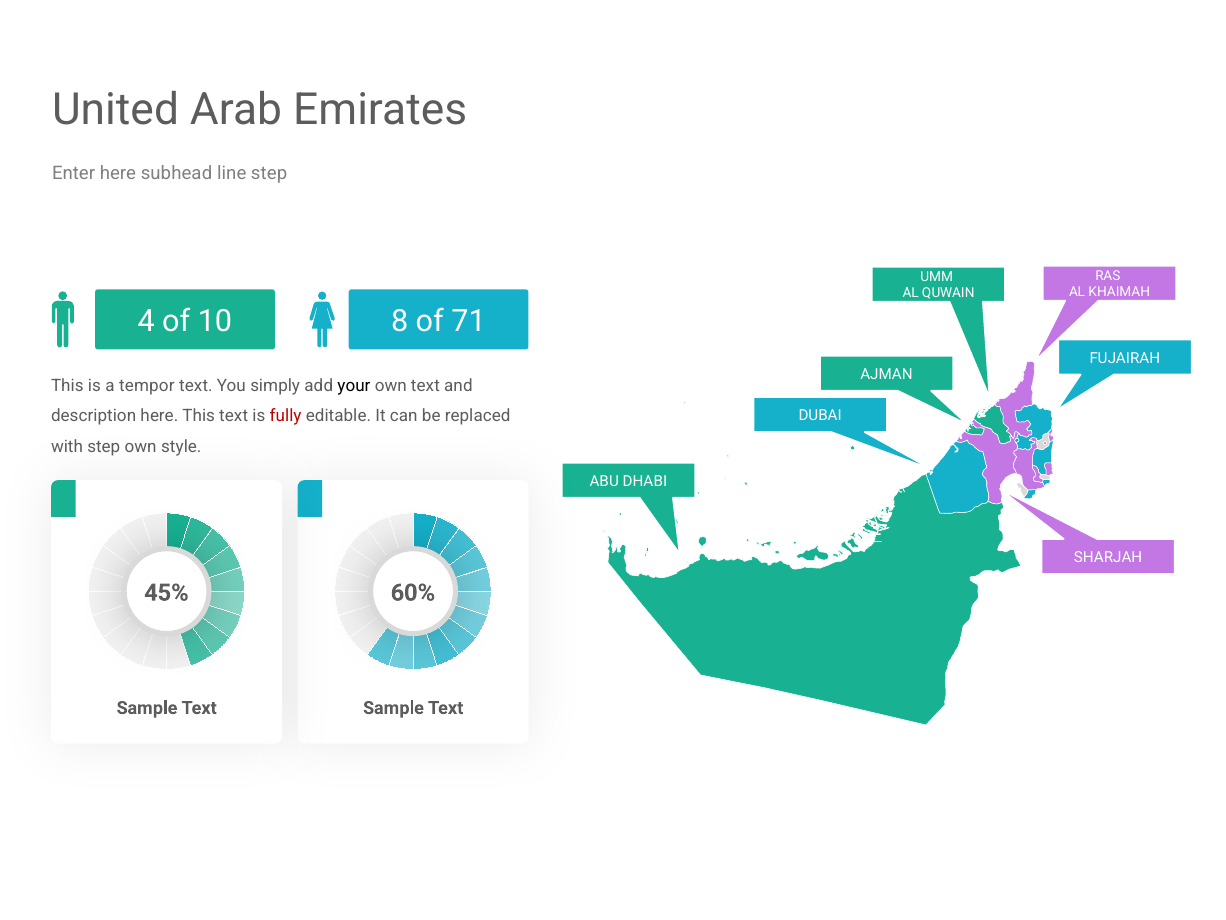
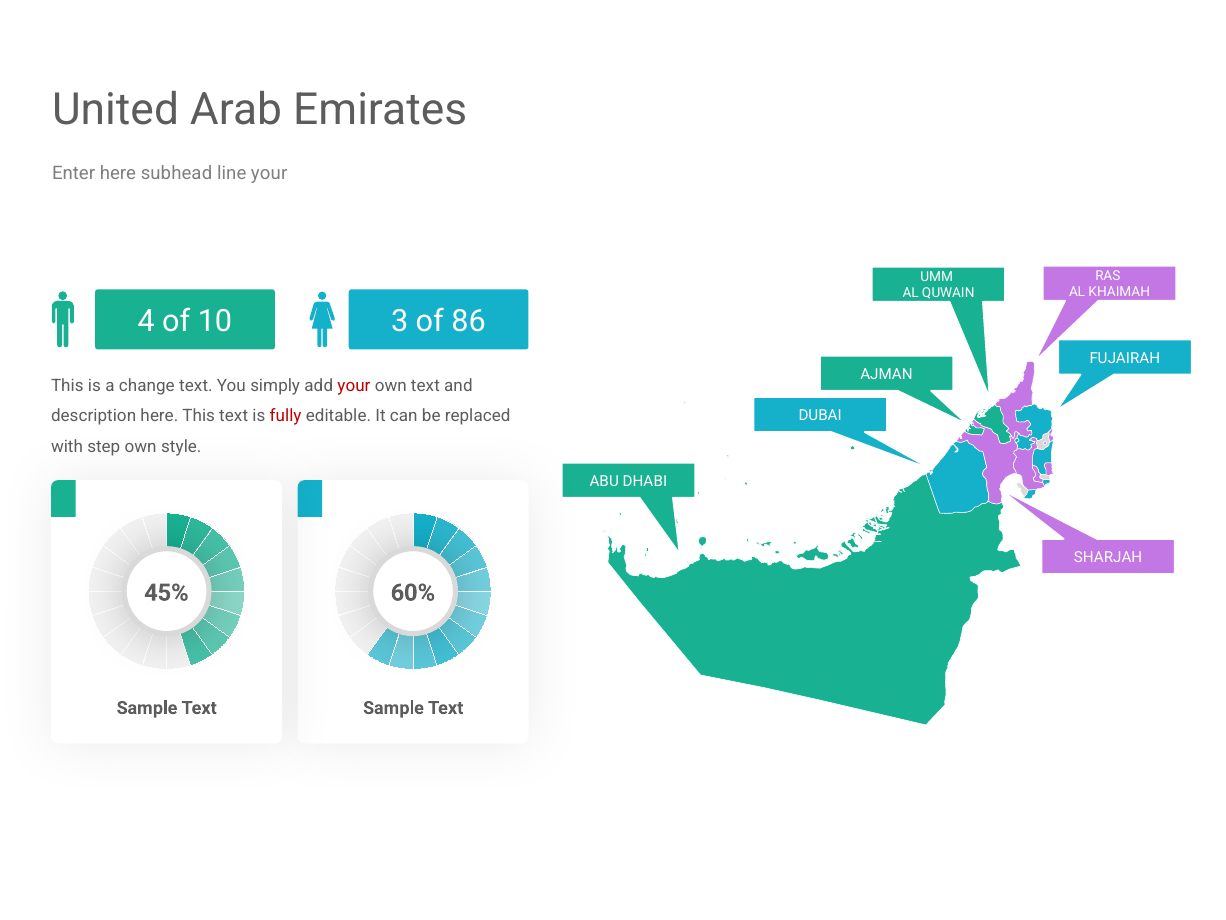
line step: step -> your (269, 173)
8: 8 -> 3 (400, 321)
71: 71 -> 86 (469, 321)
tempor: tempor -> change (147, 385)
your colour: black -> red (354, 385)
